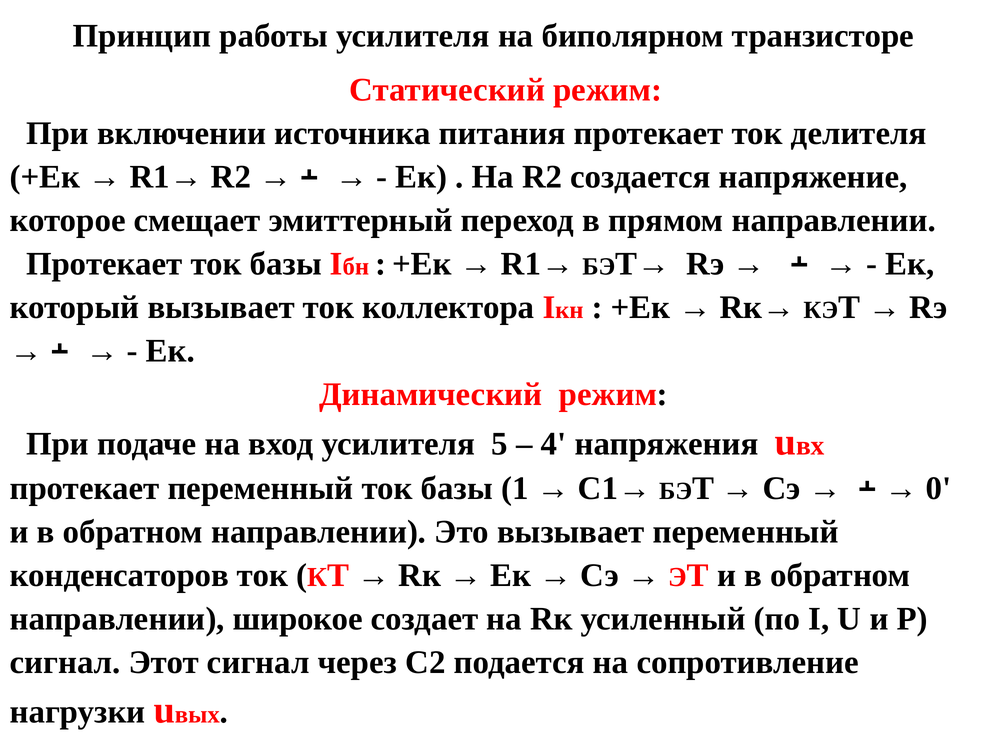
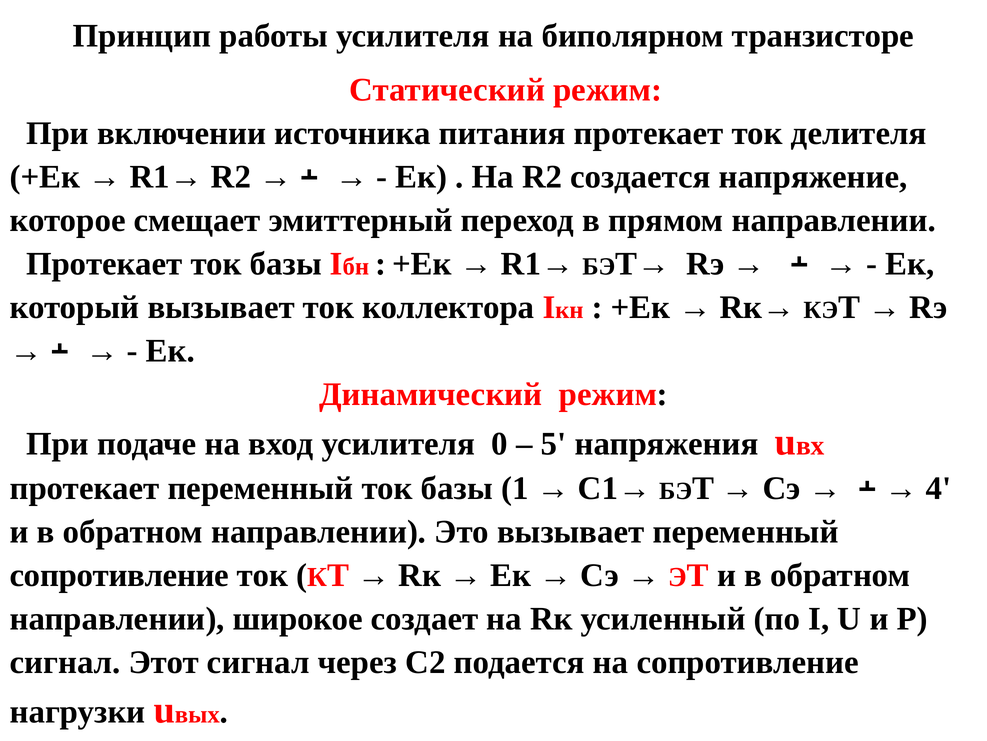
5: 5 -> 0 (500, 443)
4: 4 -> 5 (554, 443)
0: 0 -> 4 (939, 488)
конденсаторов: конденсаторов -> сопротивление (119, 575)
